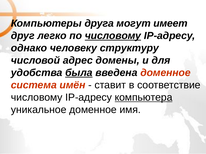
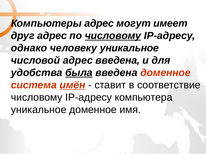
Компьютеры друга: друга -> адрес (99, 24)
друг легко: легко -> адрес (52, 36)
человеку структуру: структуру -> уникальное (129, 48)
адрес домены: домены -> введена (118, 61)
имён underline: none -> present (72, 85)
компьютера underline: present -> none (144, 98)
